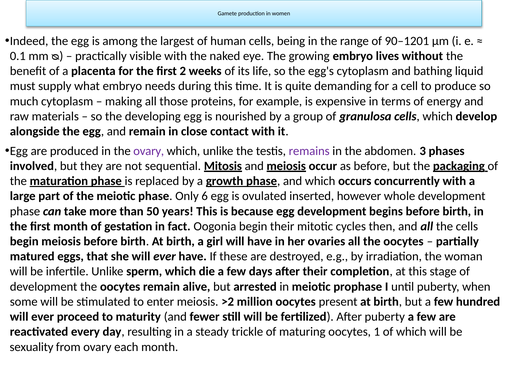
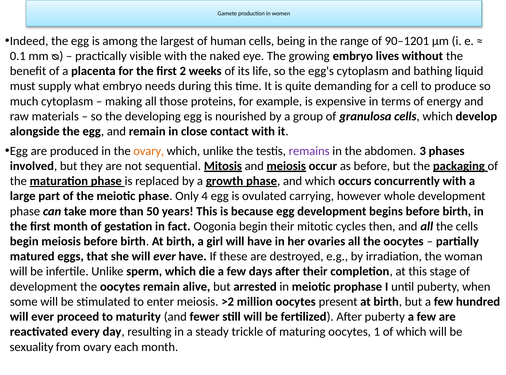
ovary colour: purple -> orange (149, 151)
6: 6 -> 4 (205, 196)
inserted: inserted -> carrying (312, 196)
